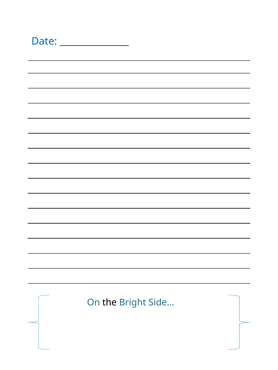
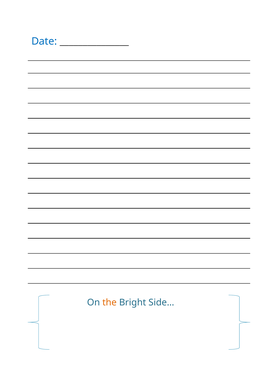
the colour: black -> orange (110, 303)
